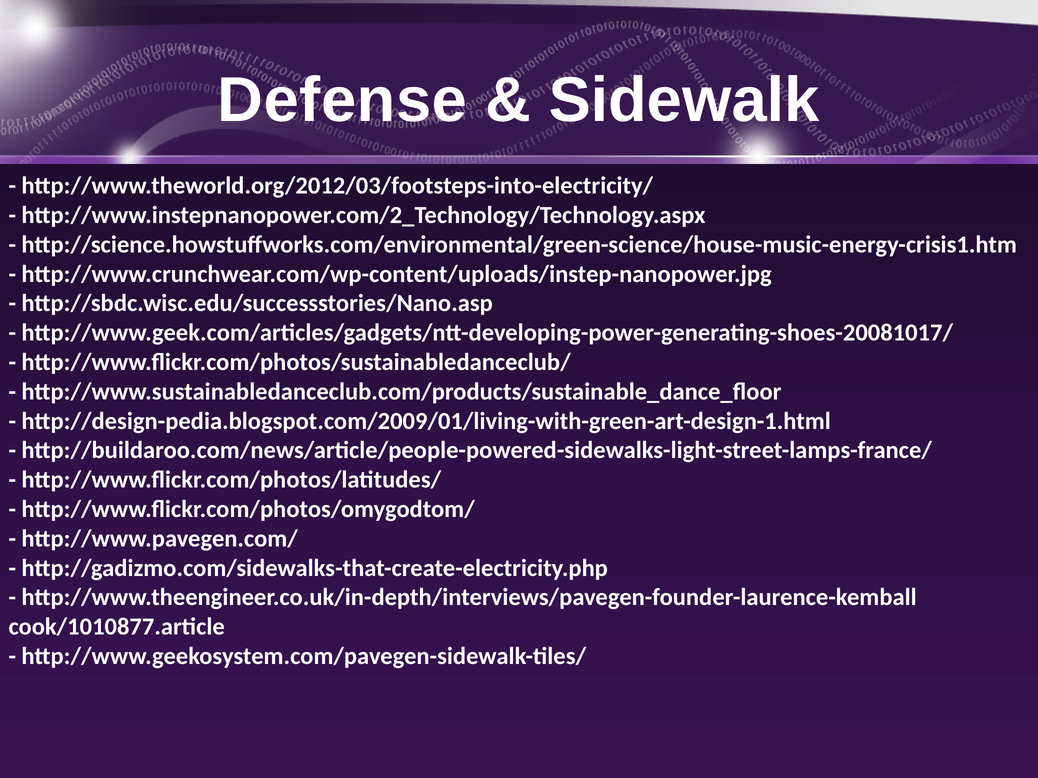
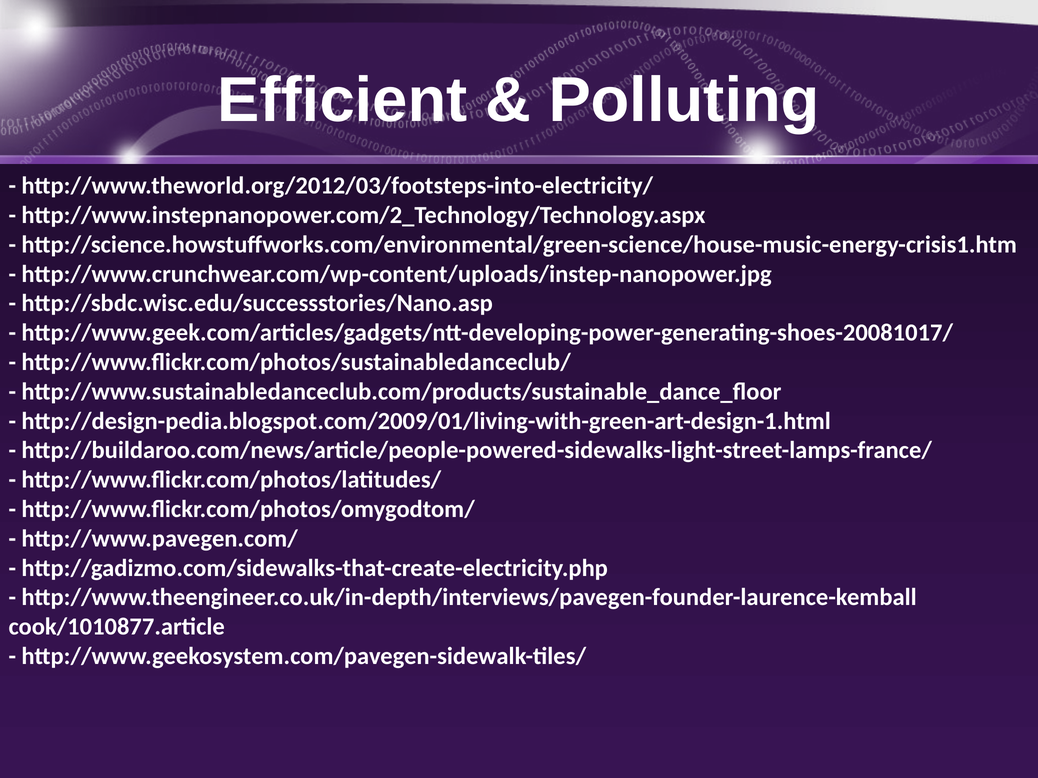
Defense: Defense -> Efficient (342, 100)
Sidewalk: Sidewalk -> Polluting (684, 100)
